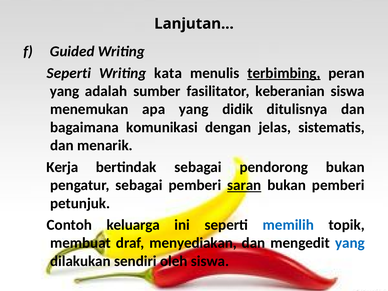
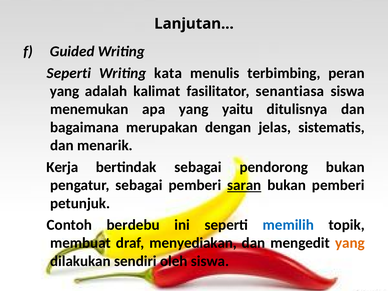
terbimbing underline: present -> none (284, 73)
sumber: sumber -> kalimat (157, 91)
keberanian: keberanian -> senantiasa (290, 91)
didik: didik -> yaitu (238, 109)
komunikasi: komunikasi -> merupakan (162, 127)
keluarga: keluarga -> berdebu (133, 225)
yang colour: blue -> orange (350, 243)
